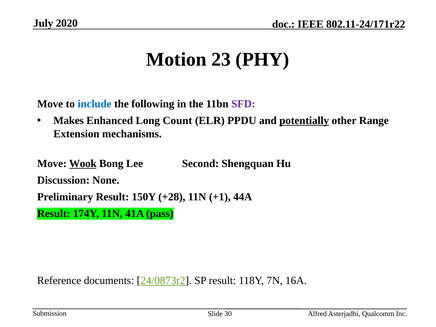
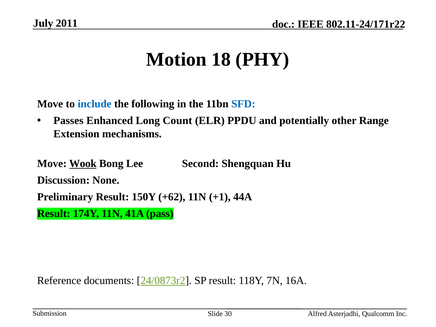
2020: 2020 -> 2011 (67, 23)
23: 23 -> 18 (221, 59)
SFD colour: purple -> blue (243, 104)
Makes: Makes -> Passes (68, 121)
potentially underline: present -> none (304, 121)
+28: +28 -> +62 (172, 197)
